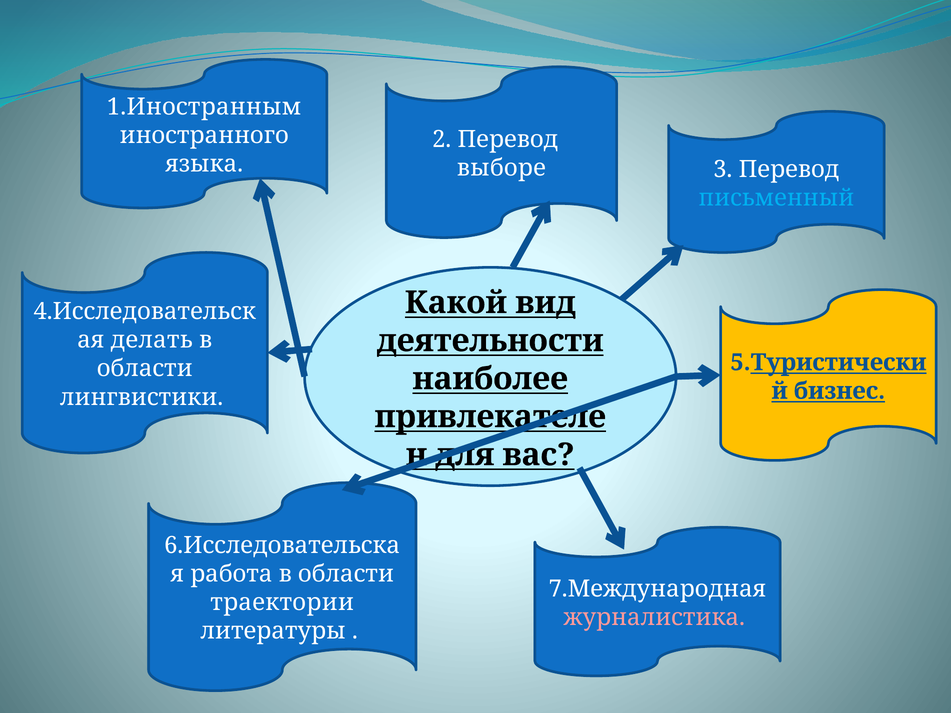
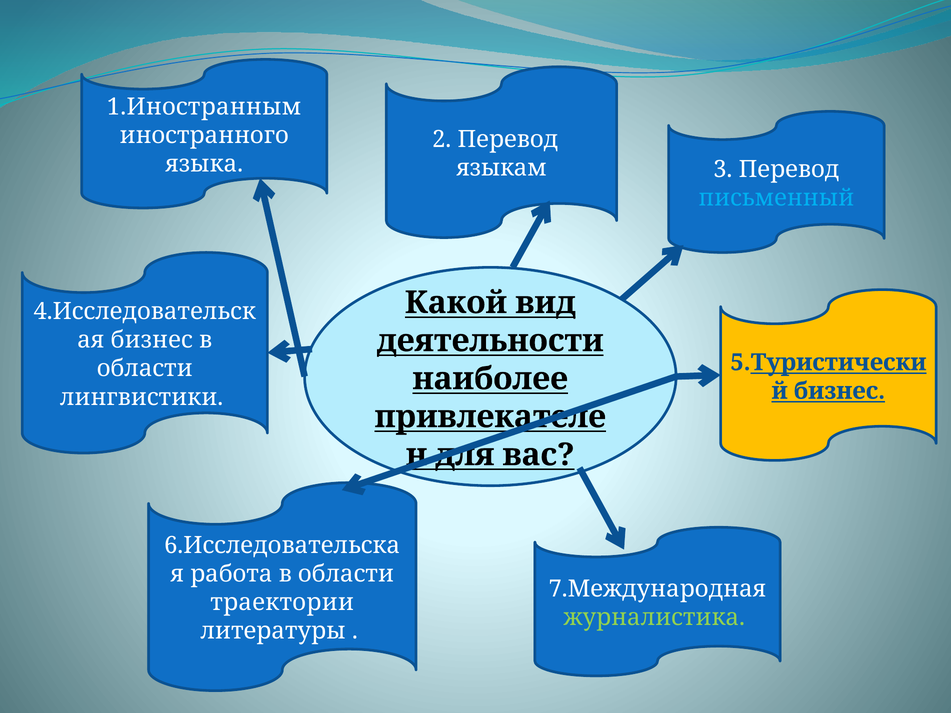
выборе: выборе -> языкам (502, 168)
делать: делать -> бизнес (152, 340)
журналистика colour: pink -> light green (654, 618)
